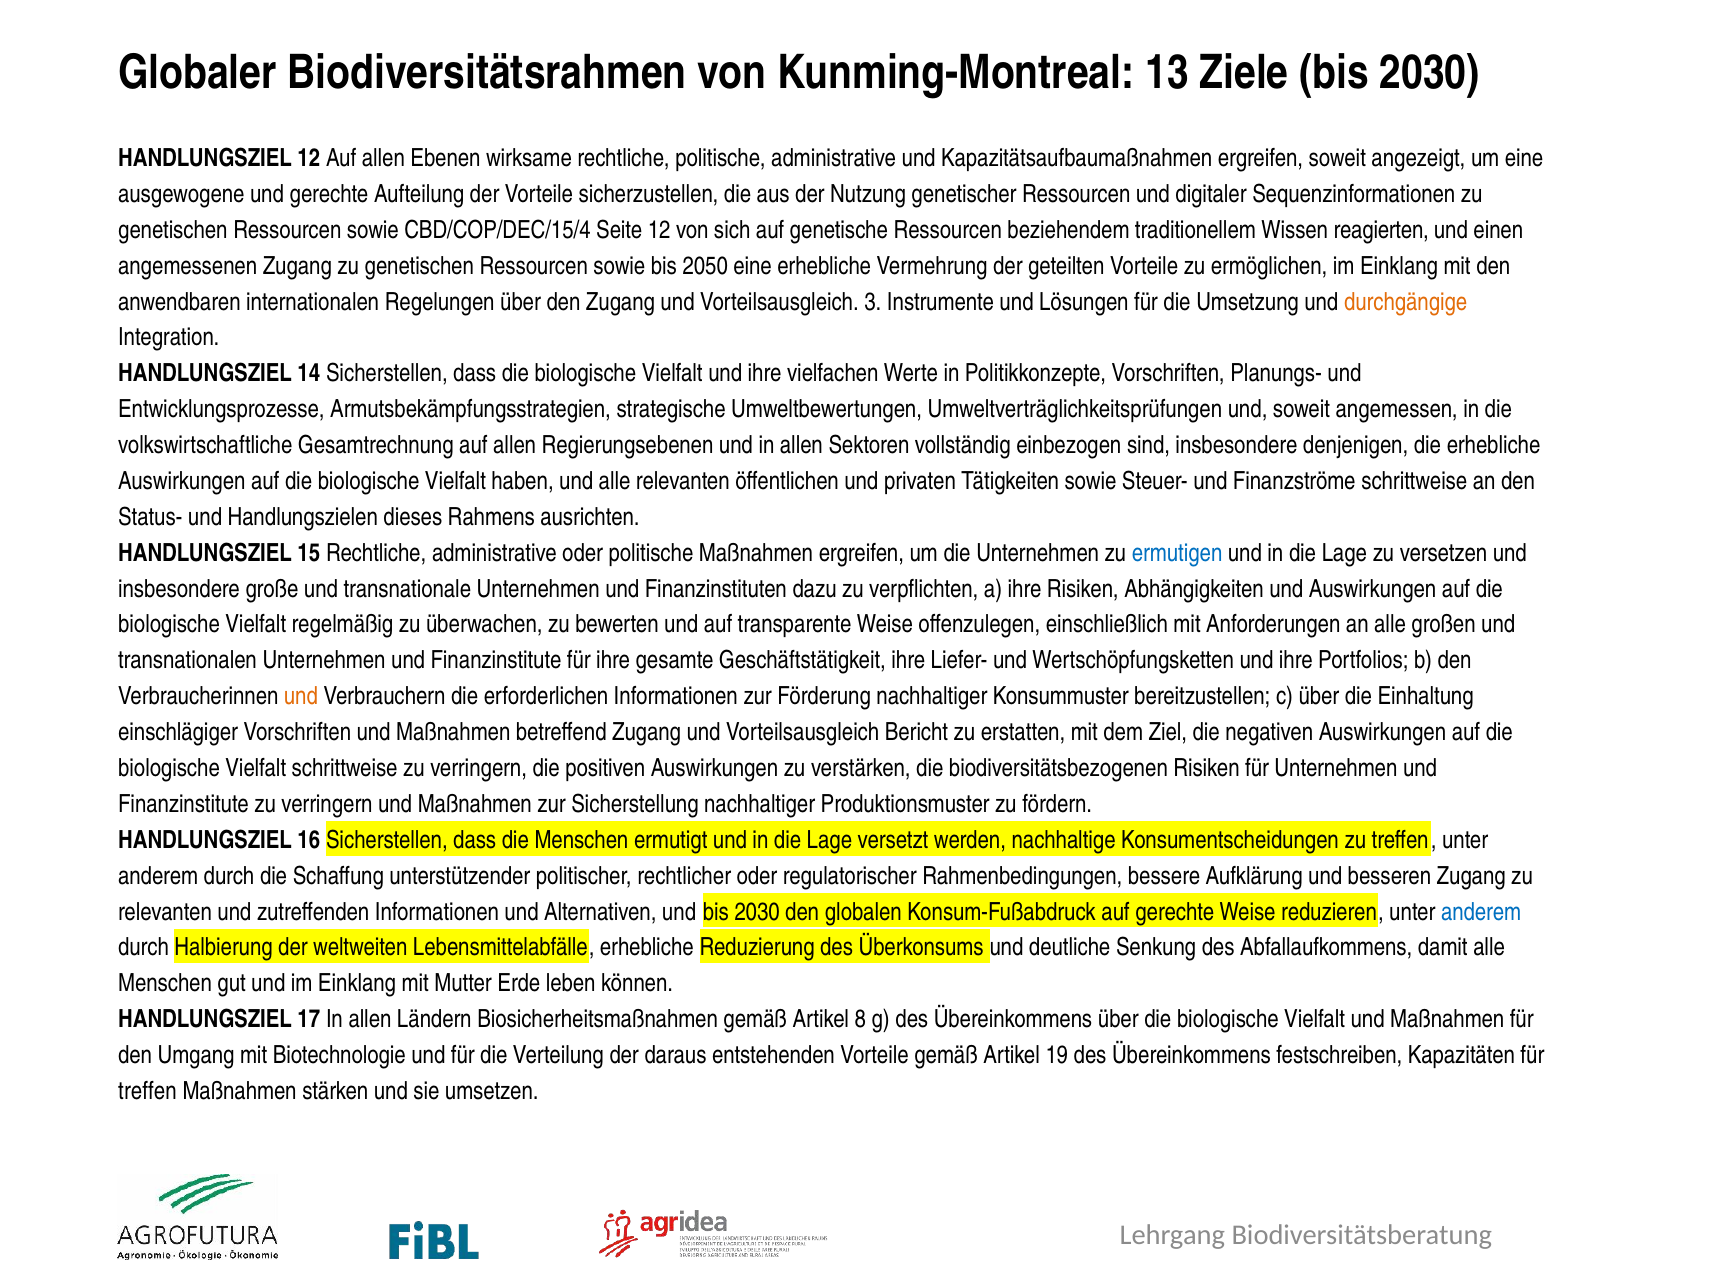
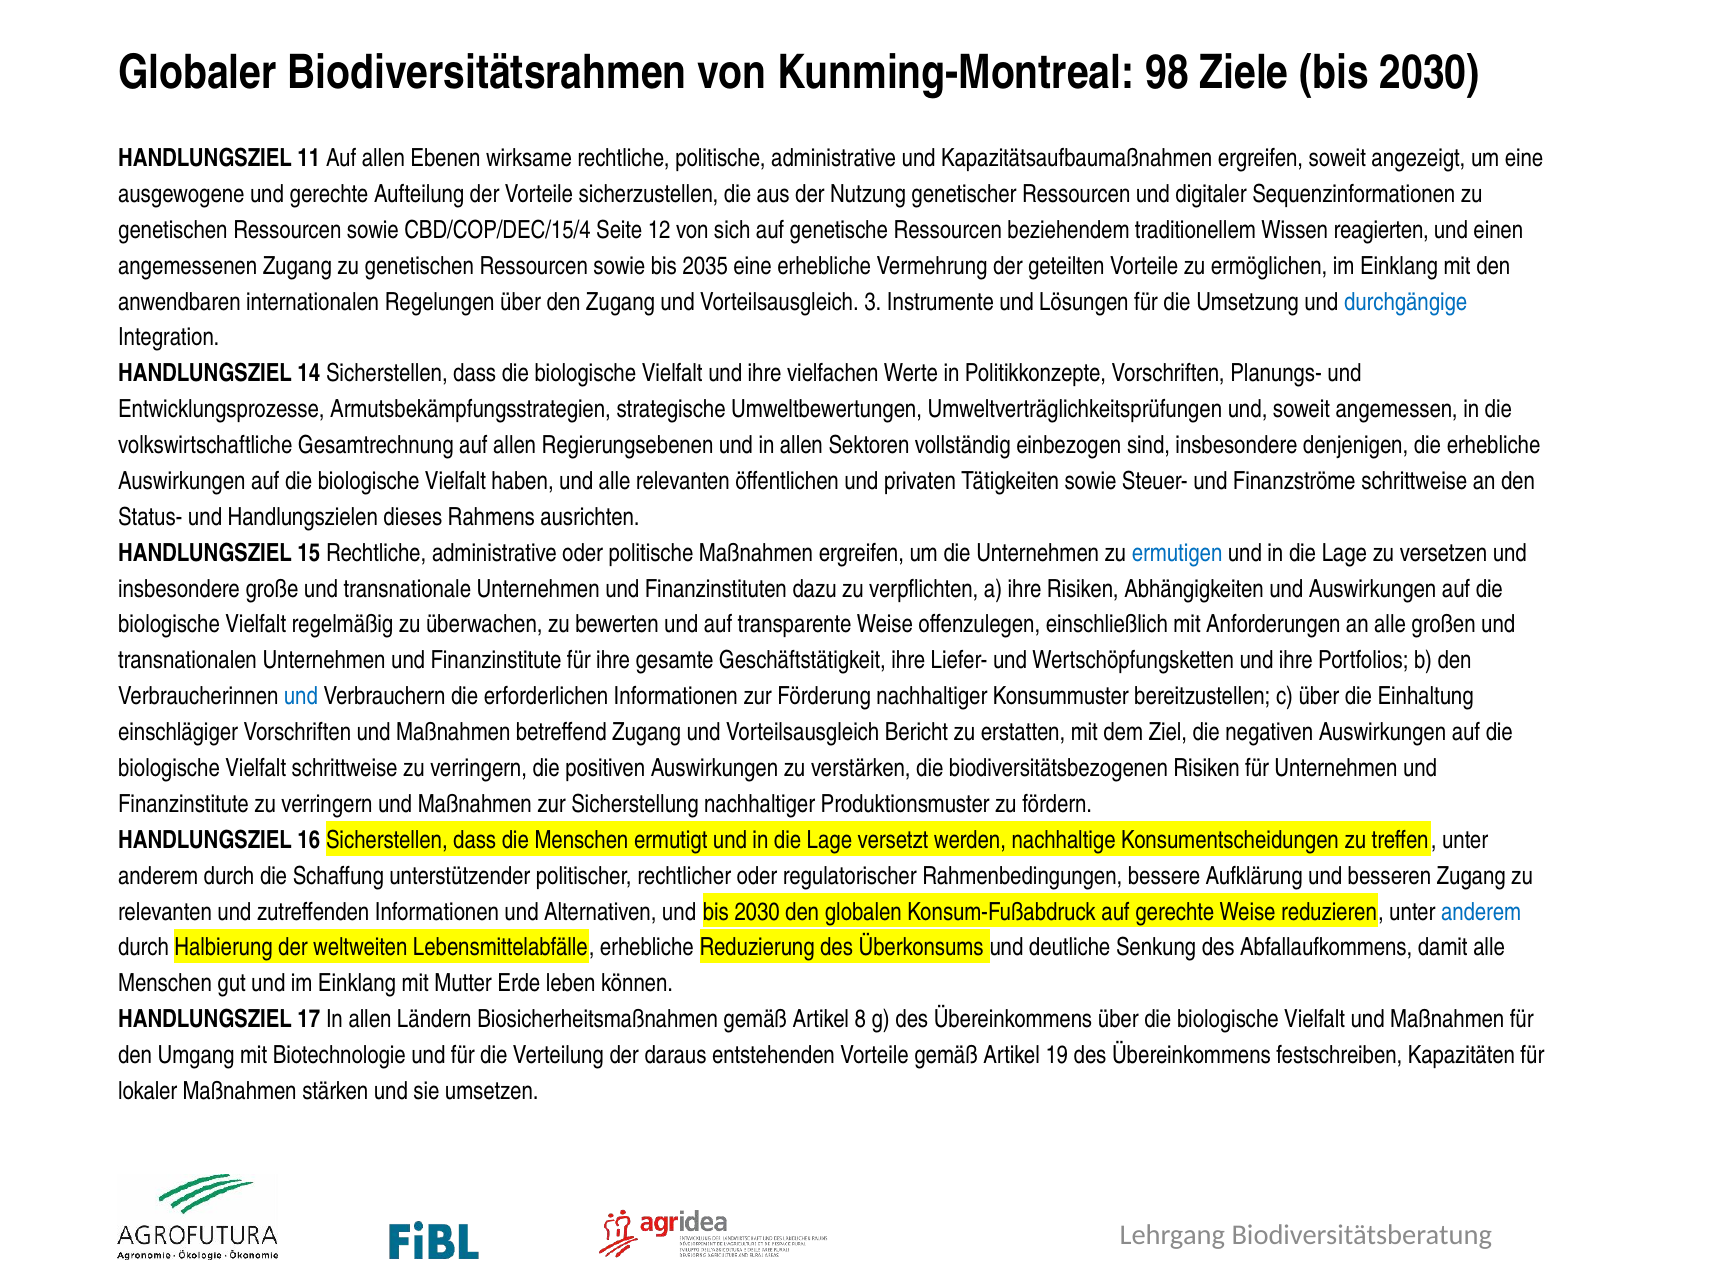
13: 13 -> 98 (1167, 73)
HANDLUNGSZIEL 12: 12 -> 11 (309, 158)
2050: 2050 -> 2035 (705, 266)
durchgängige colour: orange -> blue (1406, 302)
und colour: orange -> blue (301, 696)
treffen: treffen -> lokaler (148, 1091)
